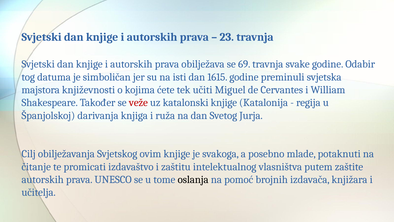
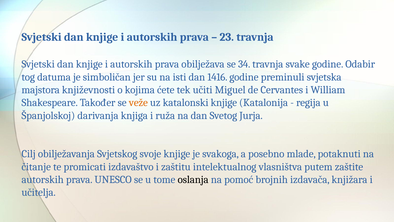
69: 69 -> 34 (244, 64)
1615: 1615 -> 1416 (217, 77)
veže colour: red -> orange (138, 102)
ovim: ovim -> svoje (150, 154)
